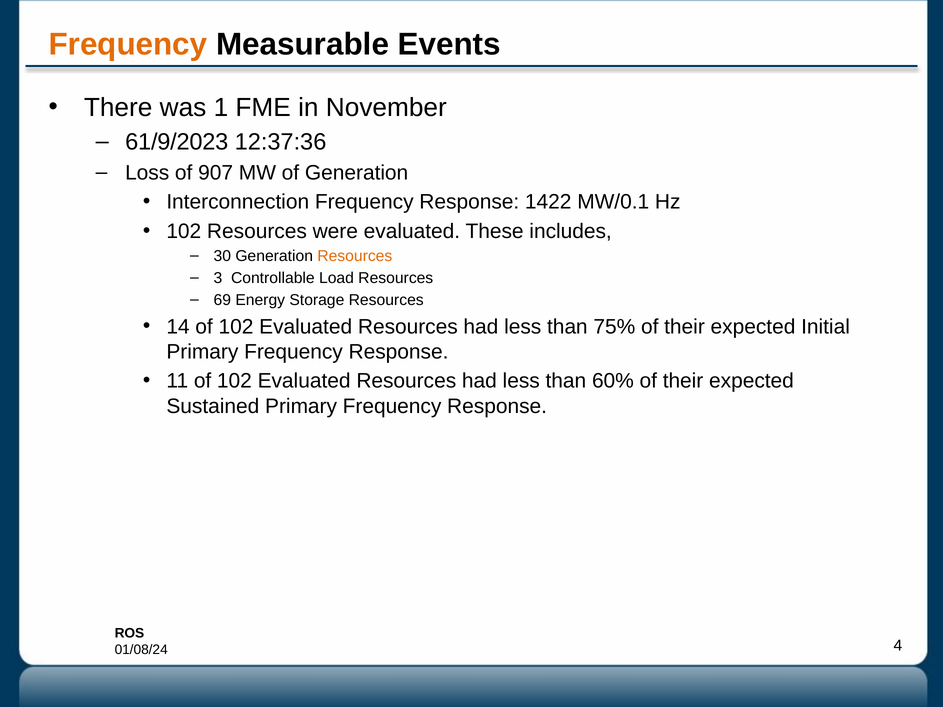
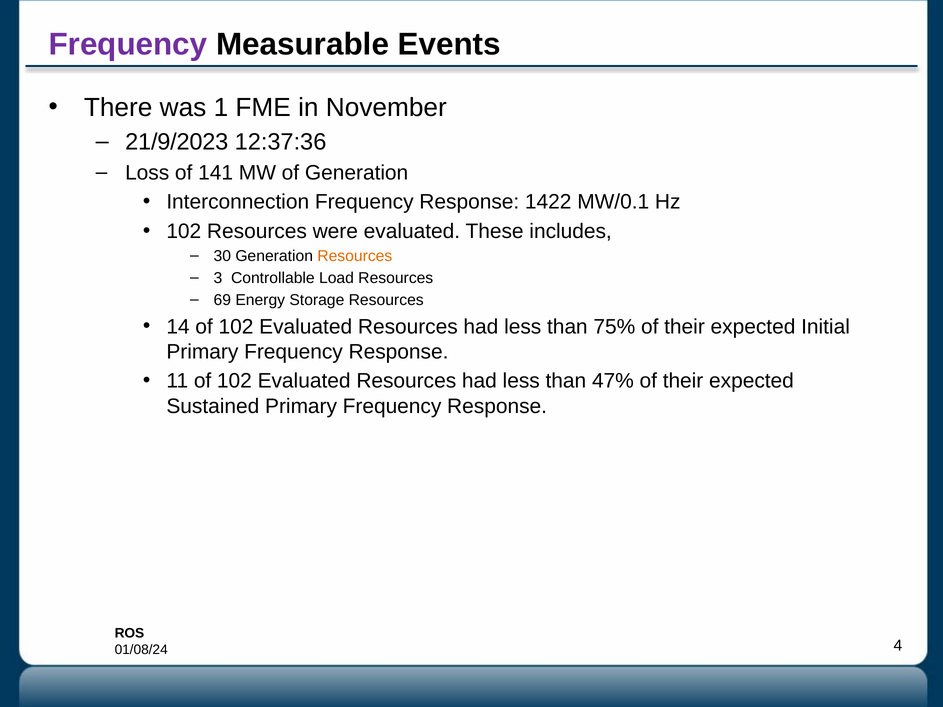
Frequency colour: orange -> purple (128, 44)
61/9/2023: 61/9/2023 -> 21/9/2023 (177, 142)
907: 907 -> 141 (216, 173)
60%: 60% -> 47% (613, 381)
